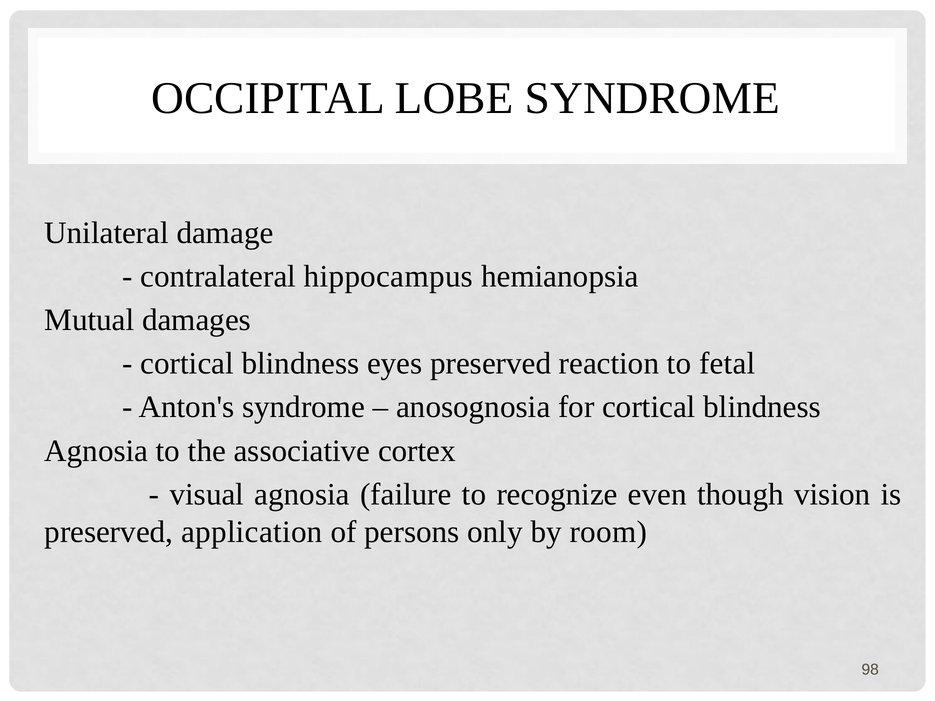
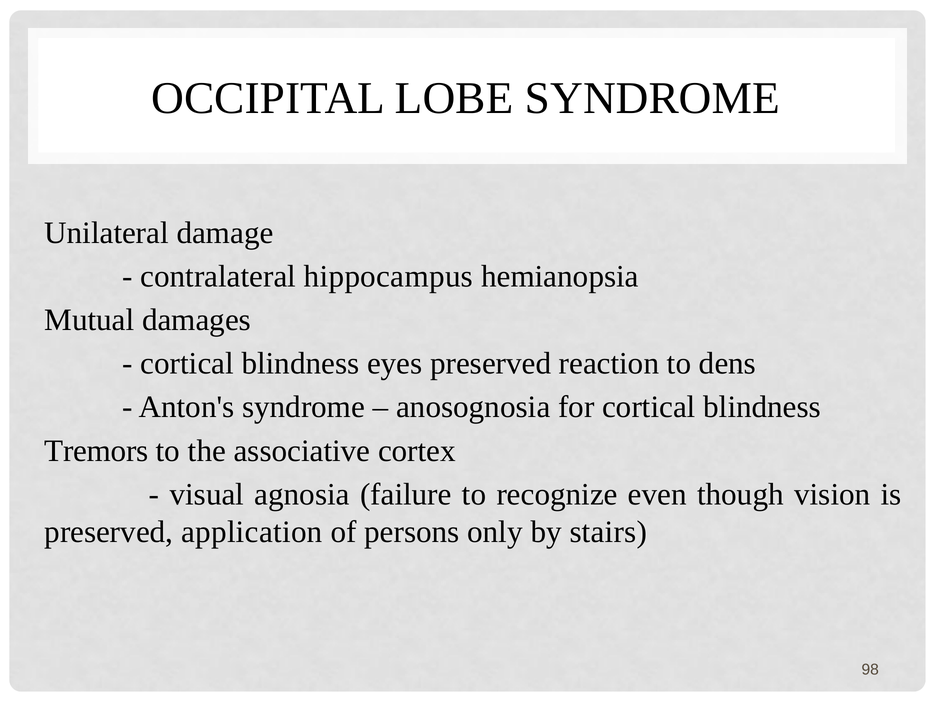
fetal: fetal -> dens (728, 364)
Agnosia: Agnosia -> Tremors (96, 451)
room: room -> stairs (608, 532)
